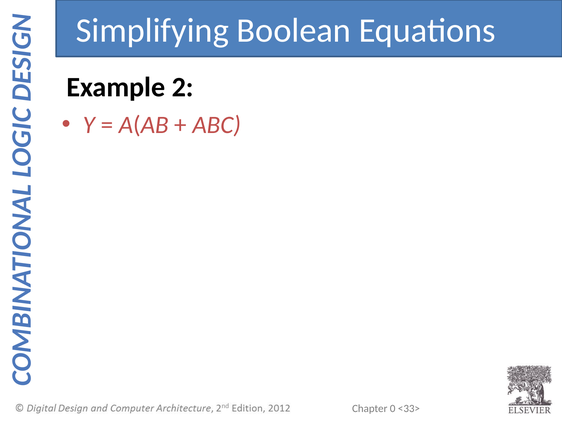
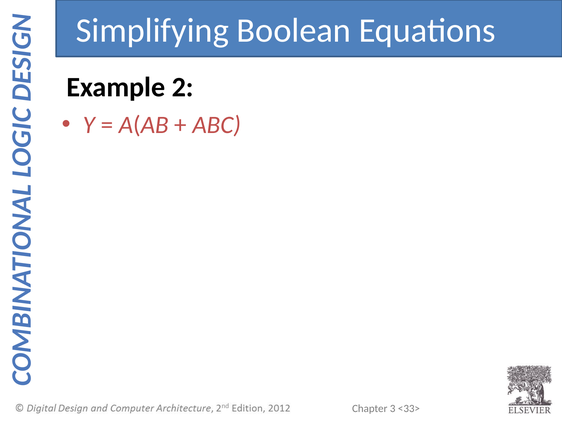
0: 0 -> 3 (393, 408)
